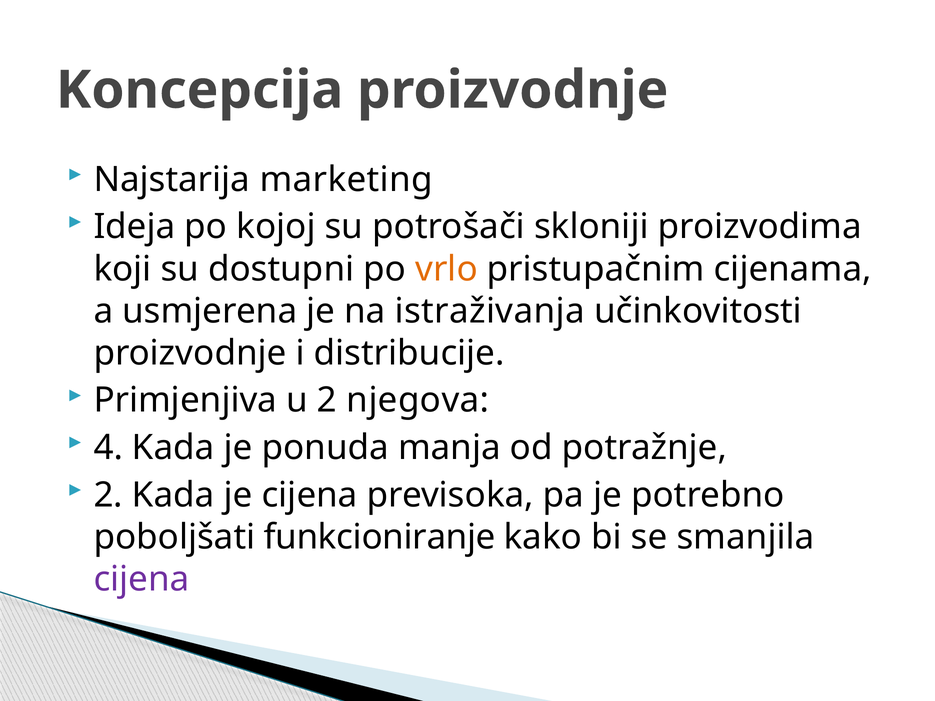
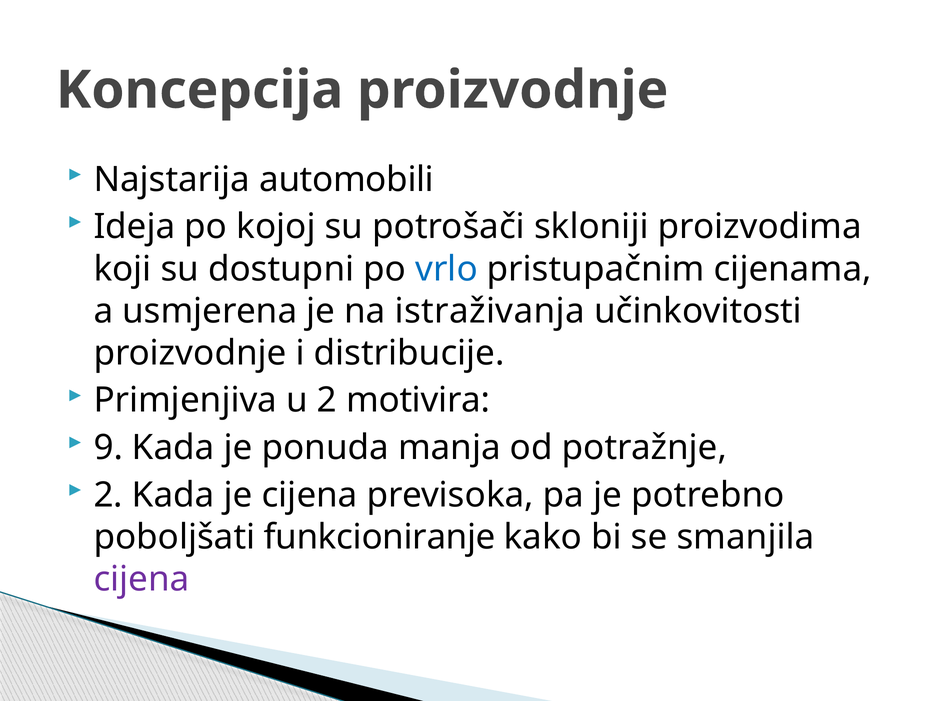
marketing: marketing -> automobili (347, 180)
vrlo colour: orange -> blue (446, 269)
njegova: njegova -> motivira (418, 401)
4: 4 -> 9 (108, 448)
